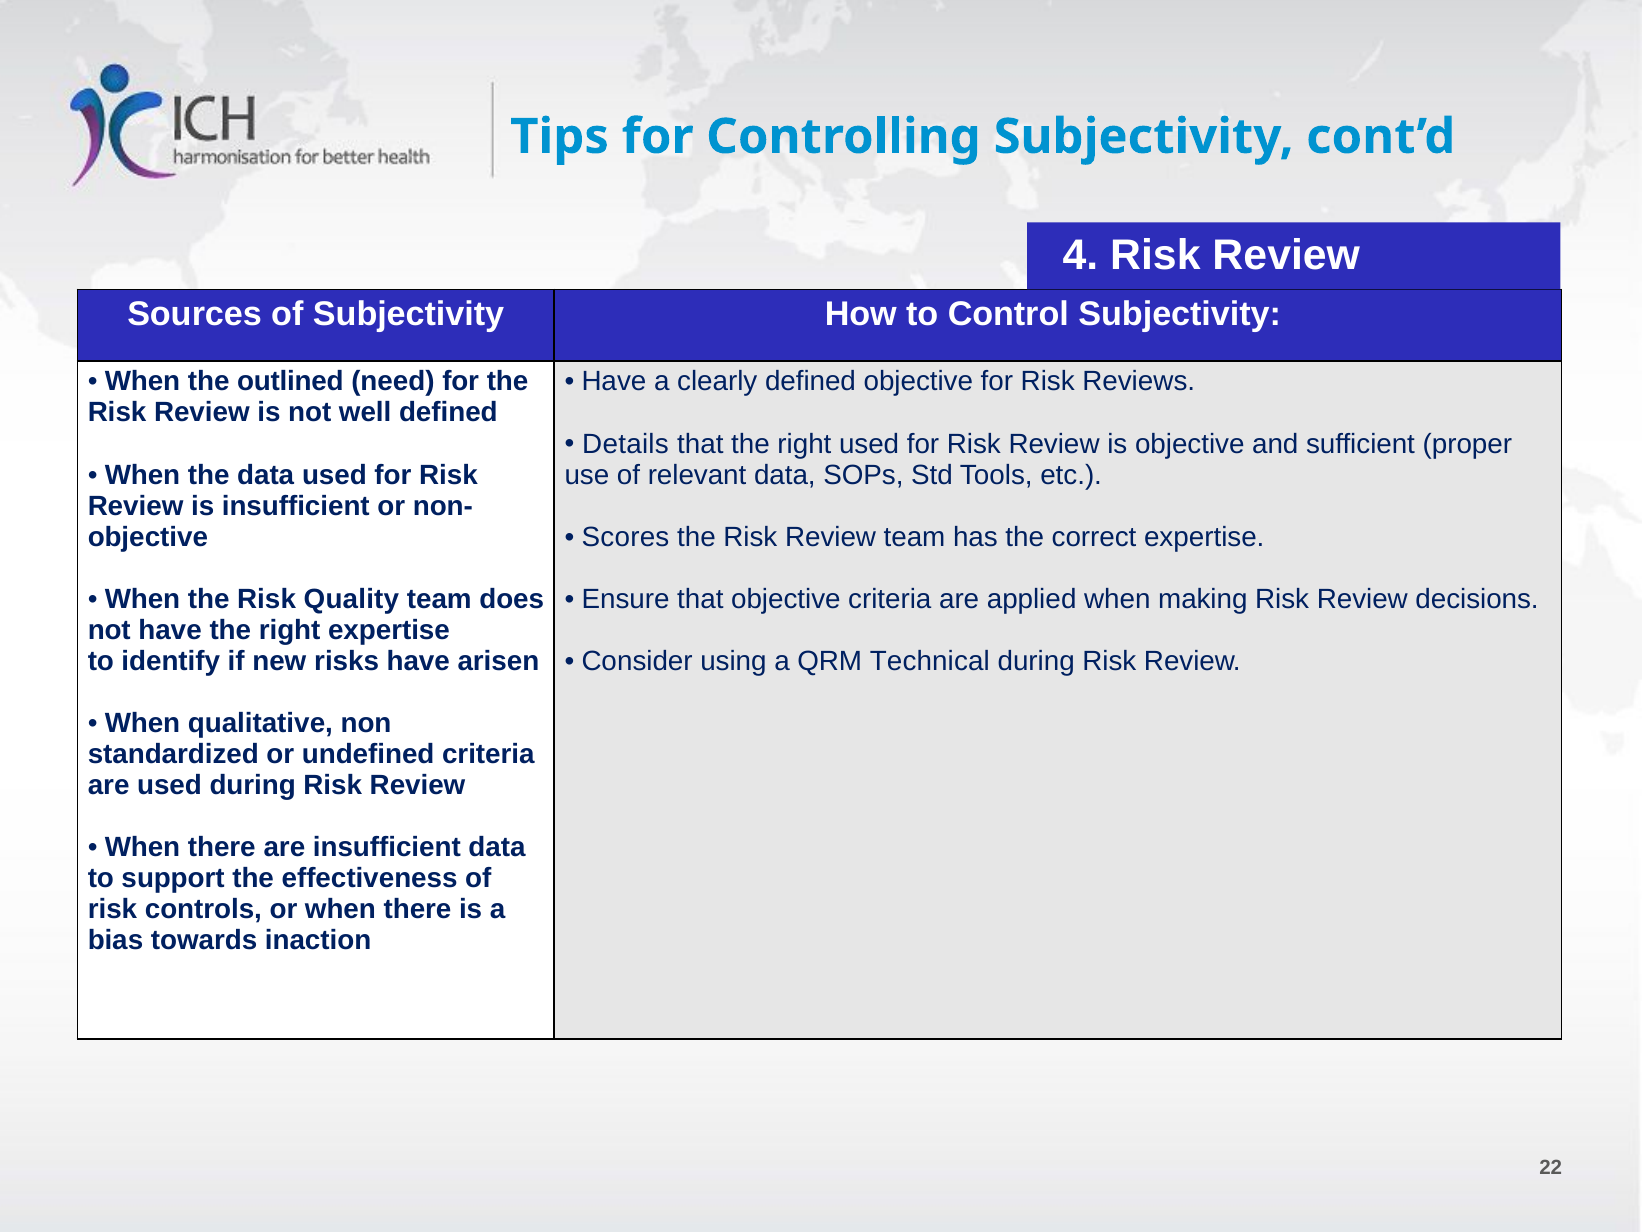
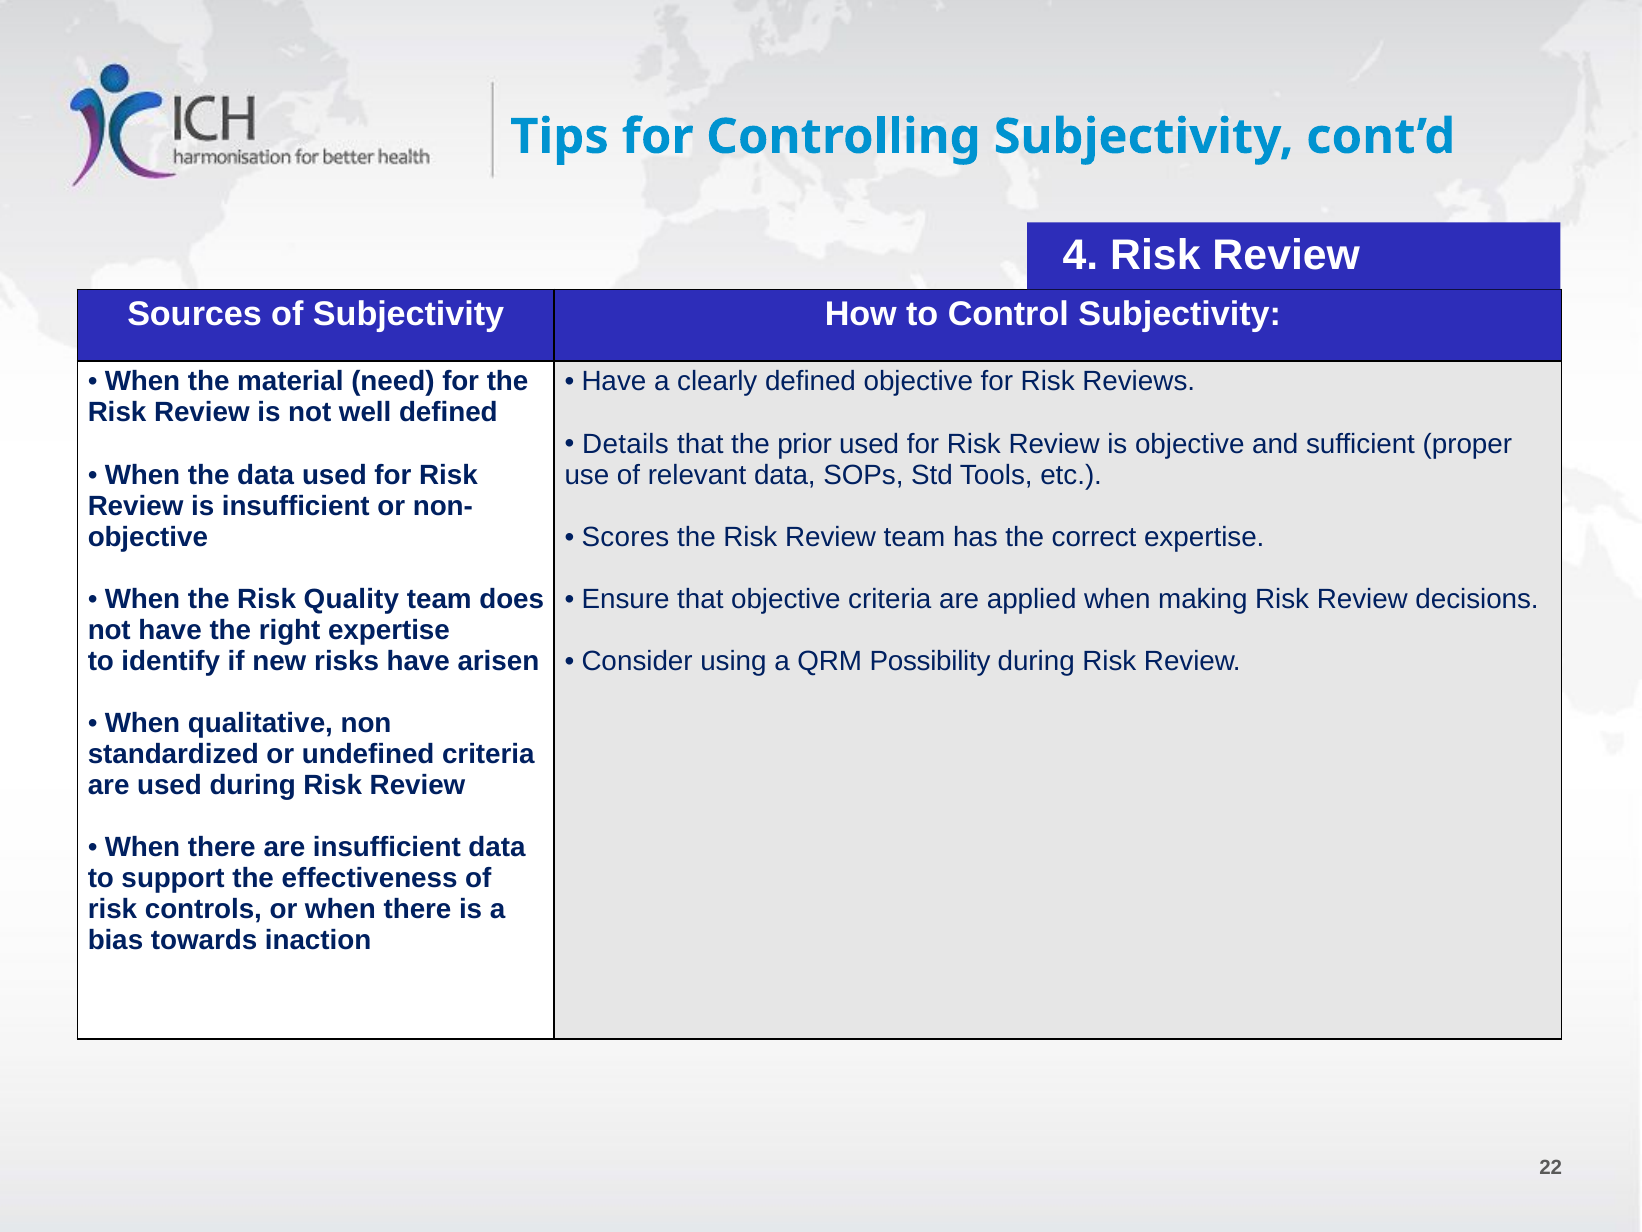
outlined: outlined -> material (290, 382)
that the right: right -> prior (805, 444)
Technical: Technical -> Possibility (930, 661)
